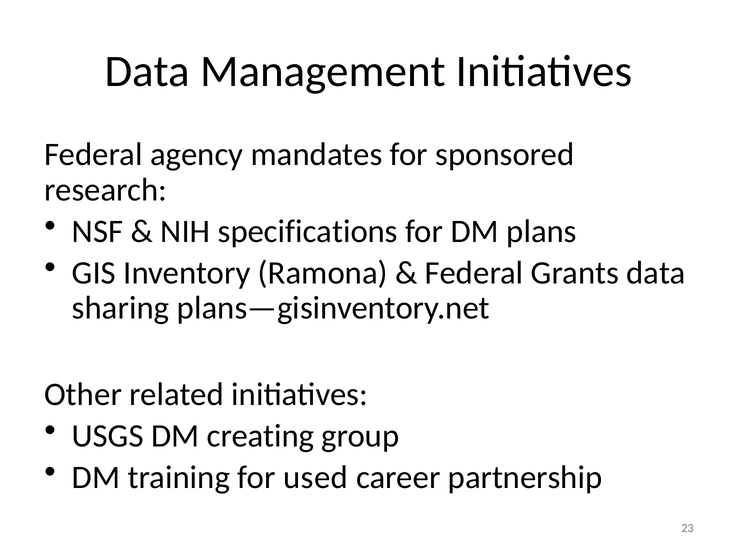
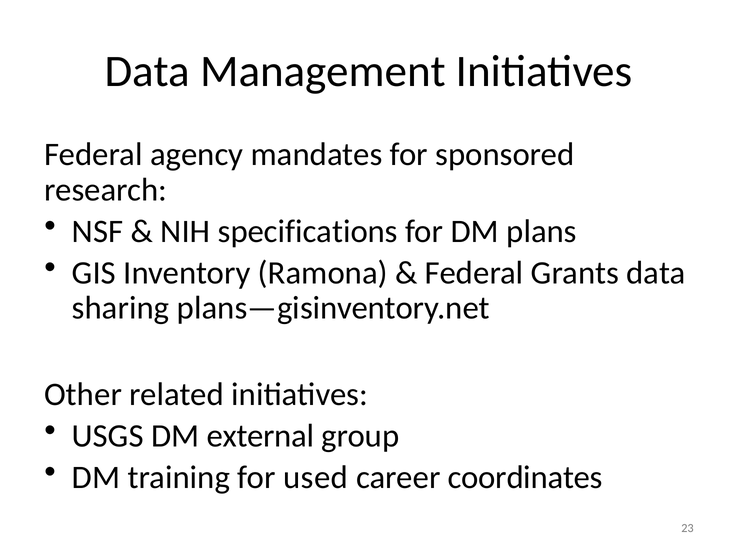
creating: creating -> external (261, 436)
partnership: partnership -> coordinates (525, 478)
